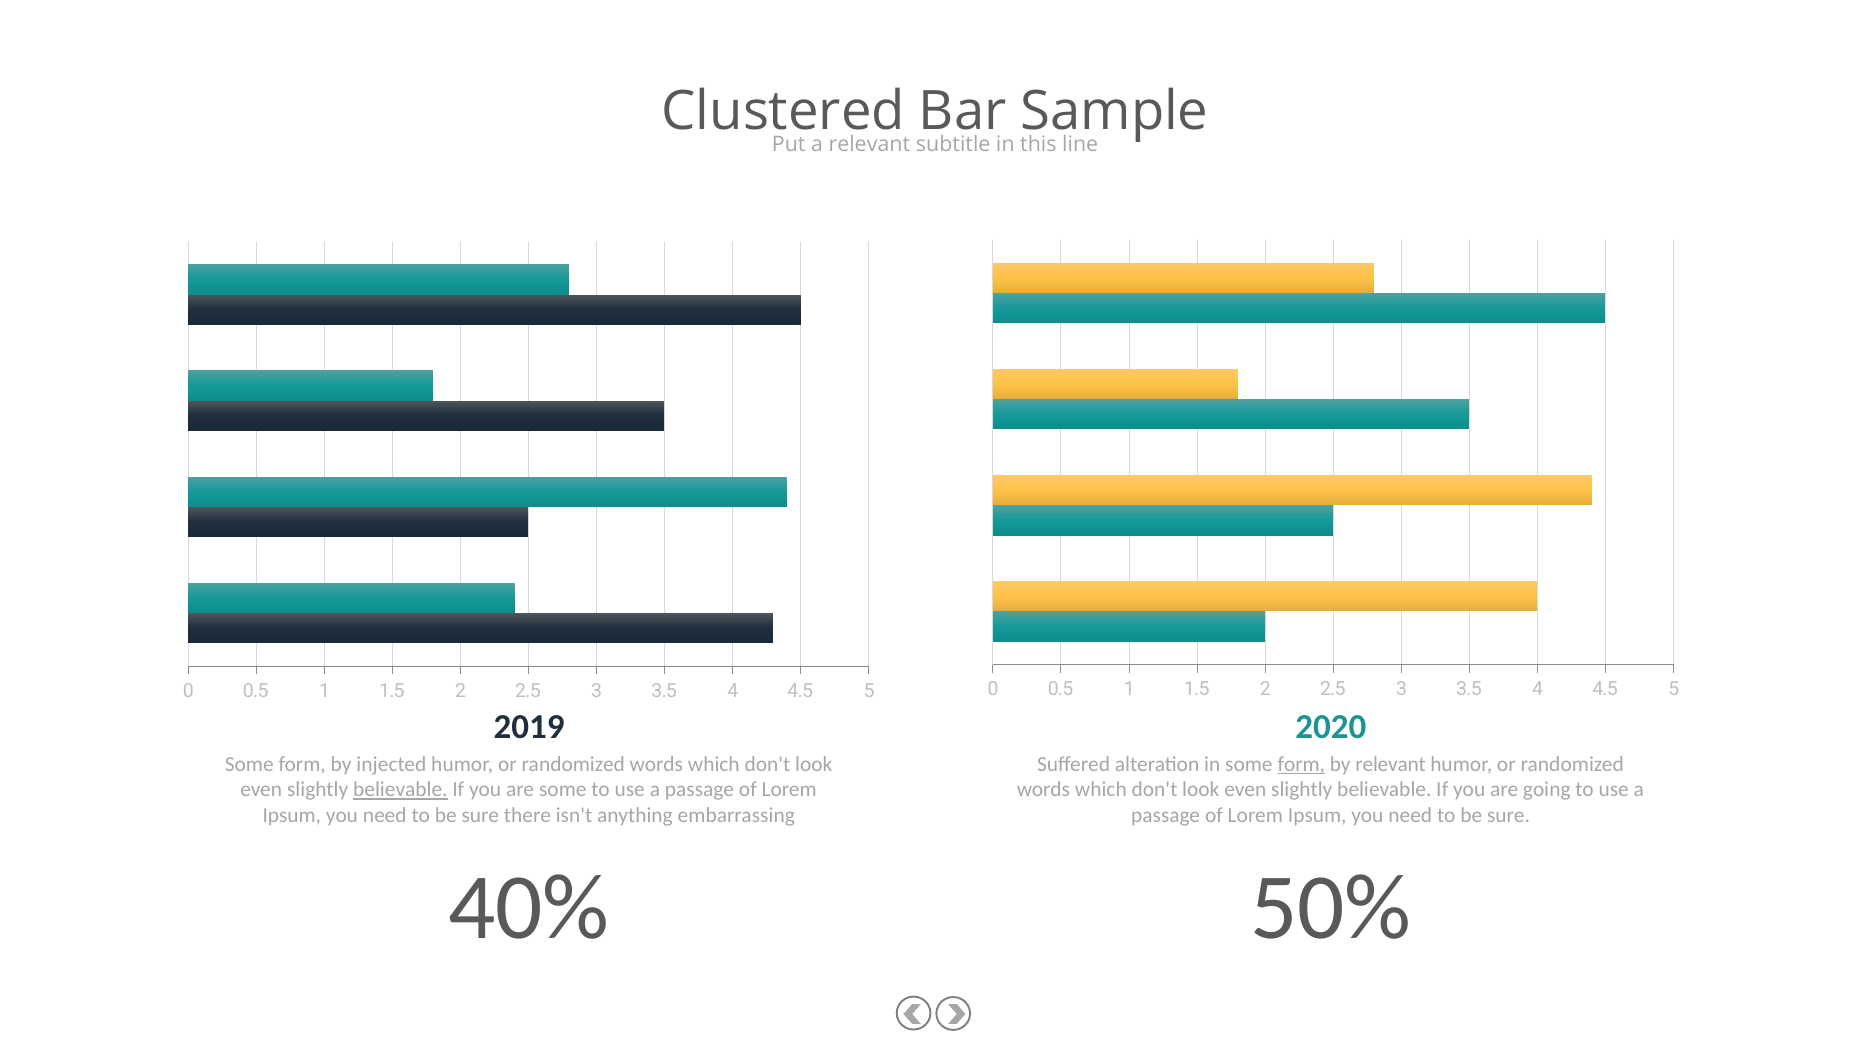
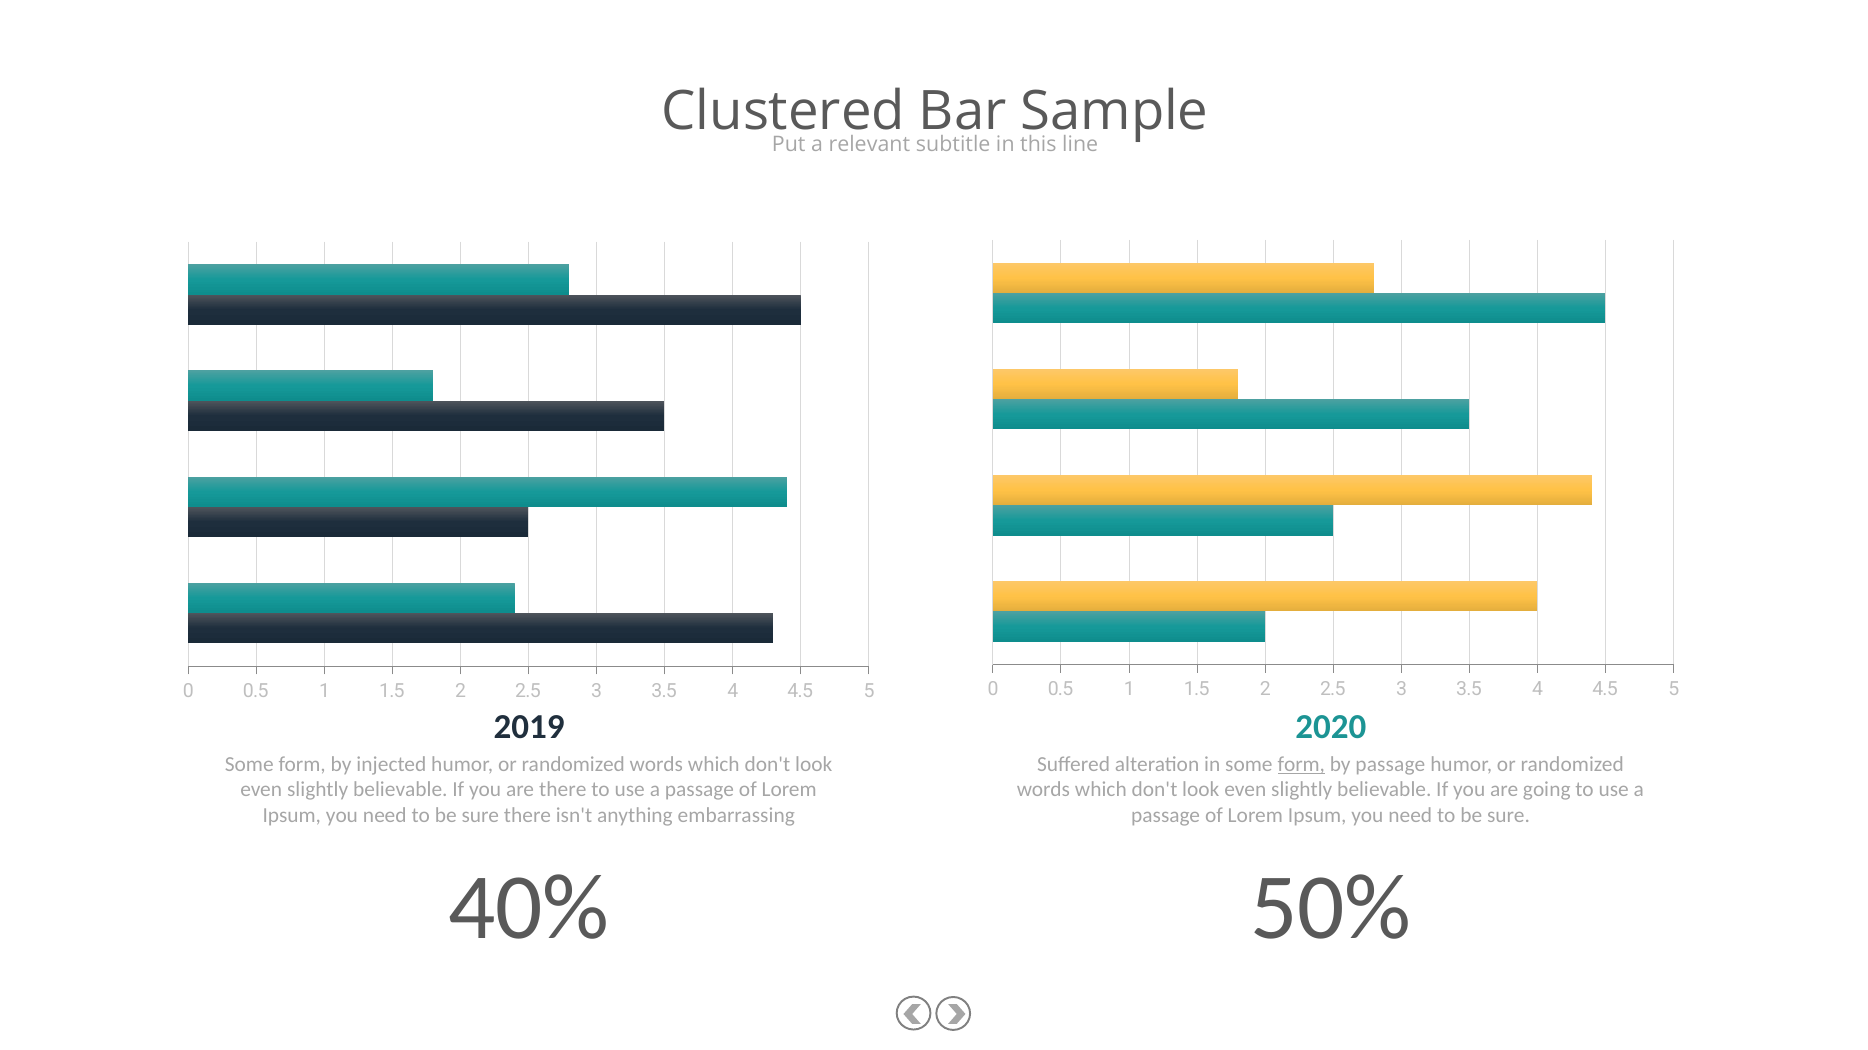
by relevant: relevant -> passage (1390, 765)
believable underline: present -> none (400, 790)
are some: some -> there (563, 790)
